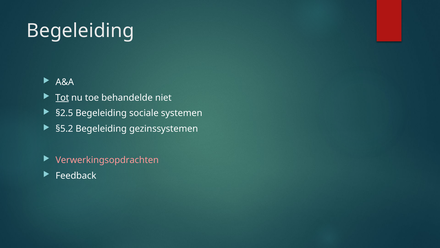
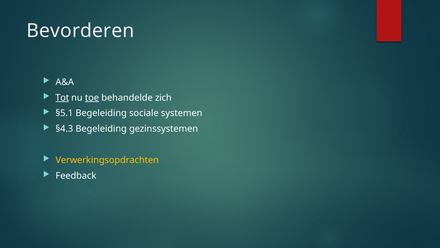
Begeleiding: Begeleiding -> Bevorderen (80, 31)
toe underline: none -> present (92, 97)
niet: niet -> zich (163, 97)
§2.5: §2.5 -> §5.1 (64, 113)
§5.2: §5.2 -> §4.3 (64, 129)
Verwerkingsopdrachten colour: pink -> yellow (107, 160)
